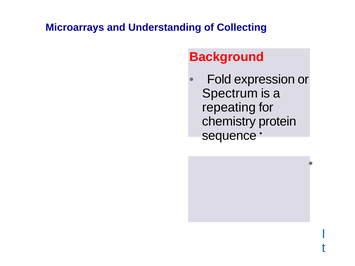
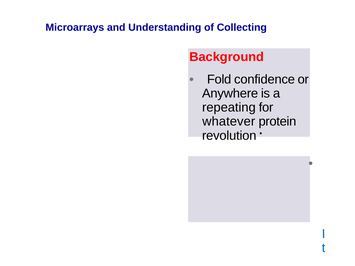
expression: expression -> confidence (265, 79)
Spectrum: Spectrum -> Anywhere (230, 93)
chemistry: chemistry -> whatever (229, 122)
sequence: sequence -> revolution (229, 136)
